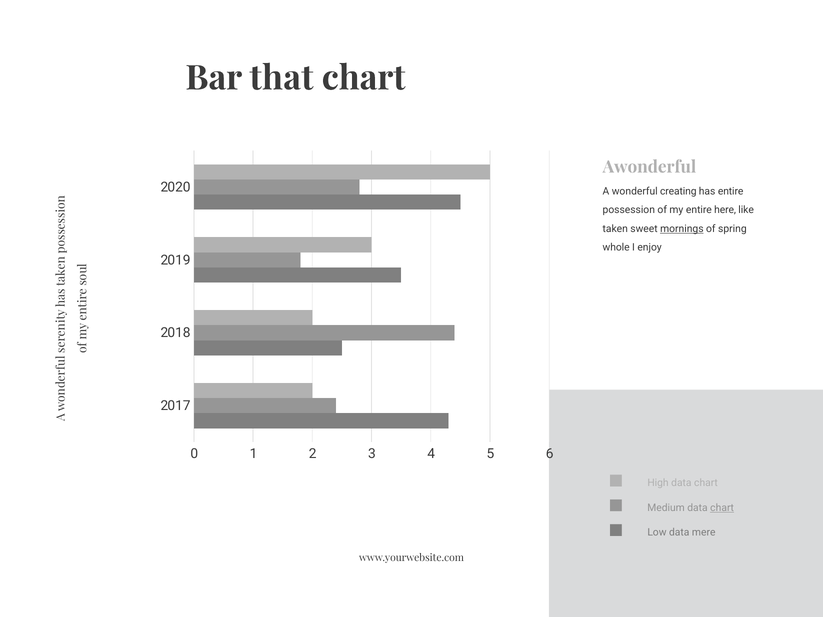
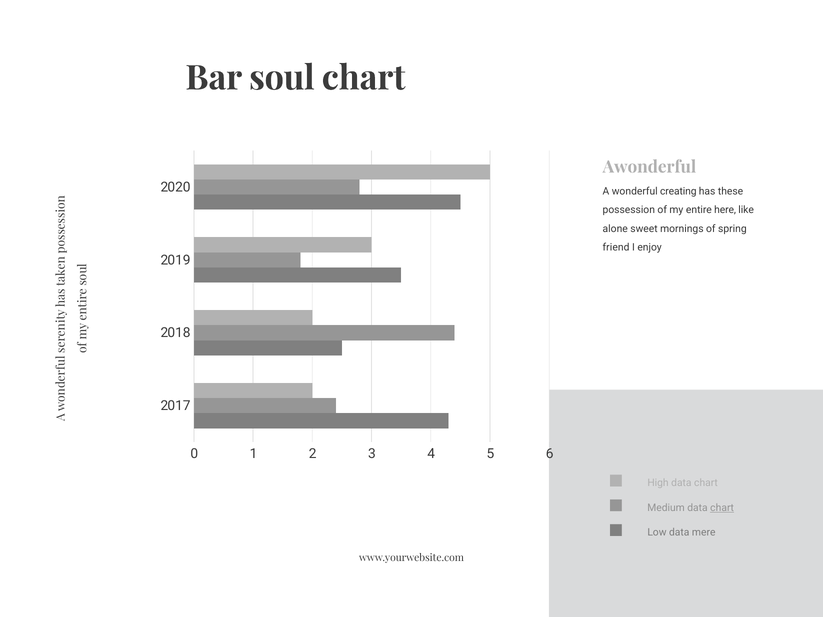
that: that -> soul (282, 78)
has entire: entire -> these (731, 192)
taken: taken -> alone (615, 229)
mornings underline: present -> none (682, 229)
whole: whole -> friend (616, 247)
